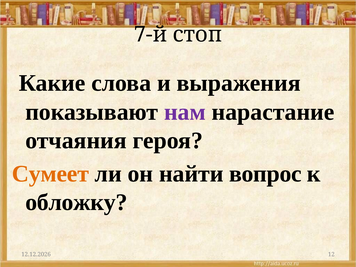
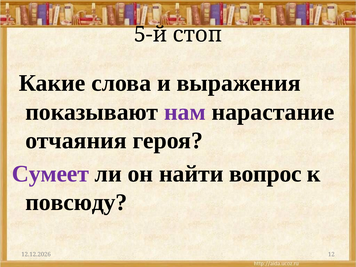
7-й: 7-й -> 5-й (151, 34)
Сумеет colour: orange -> purple (50, 174)
обложку: обложку -> повсюду (76, 202)
